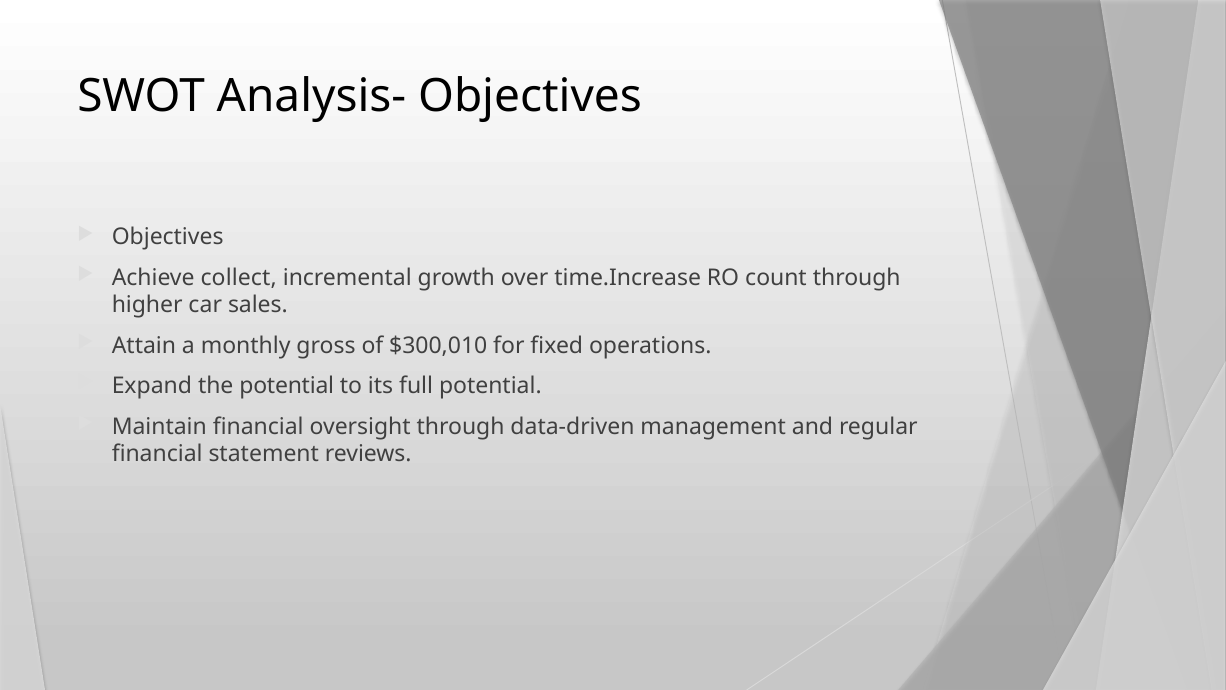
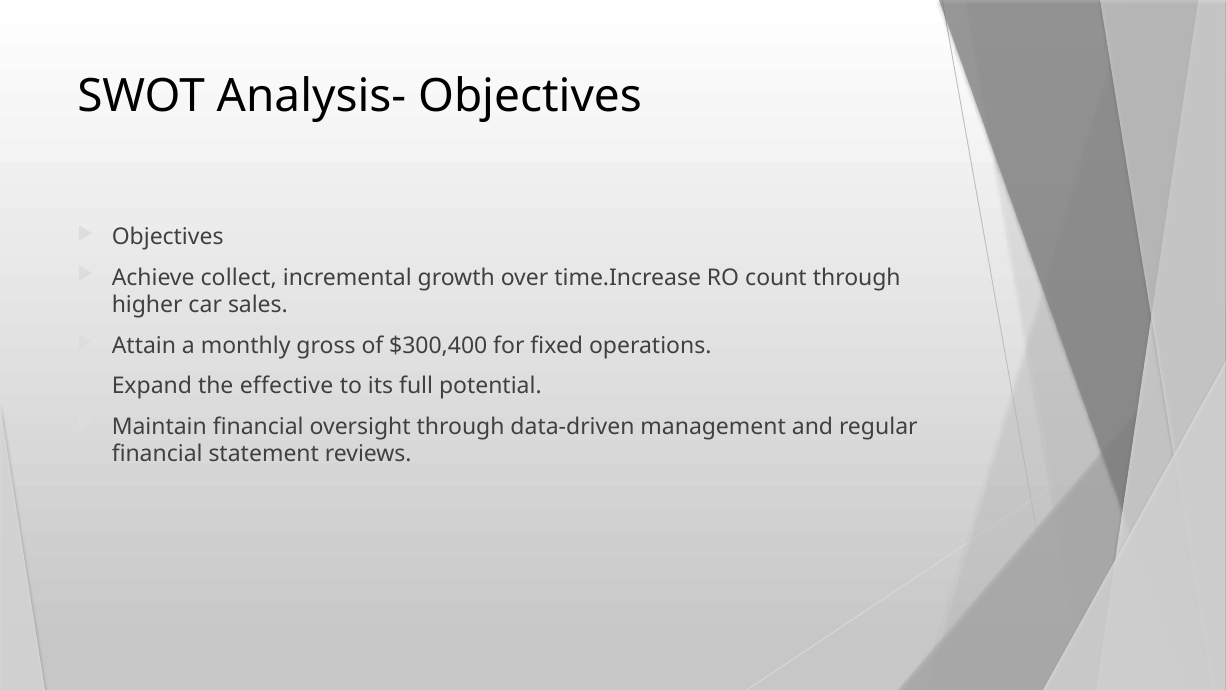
$300,010: $300,010 -> $300,400 (438, 346)
the potential: potential -> effective (287, 386)
